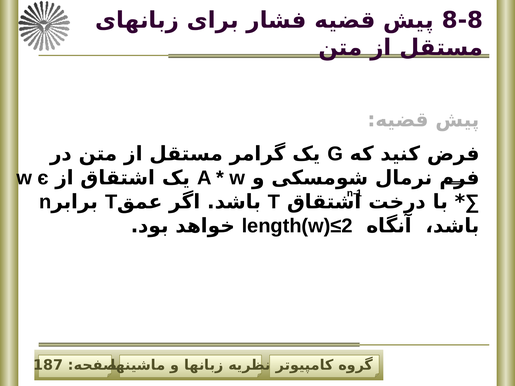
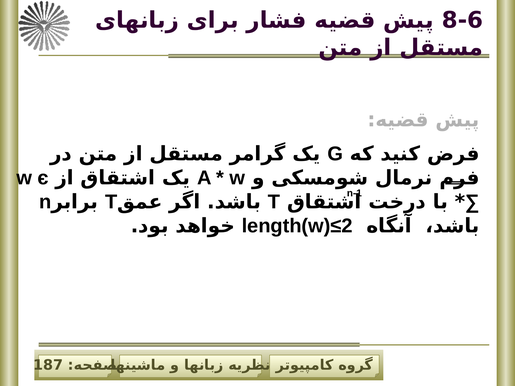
8-8: 8-8 -> 8-6 (463, 20)
